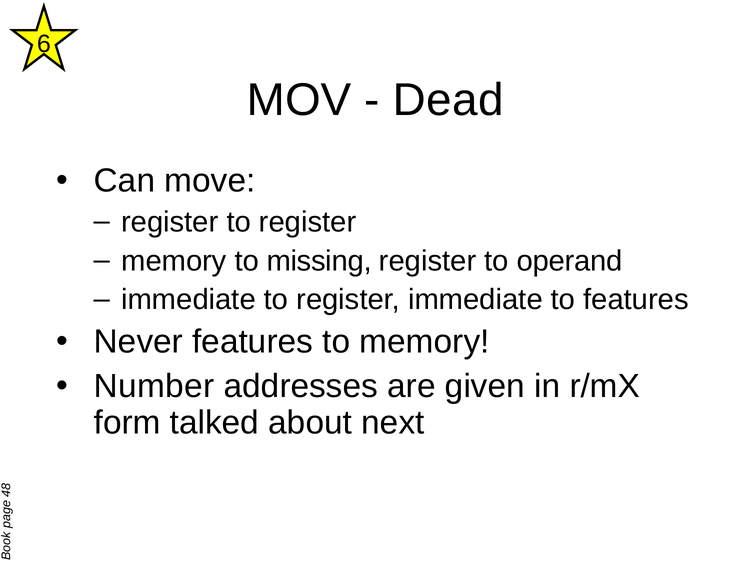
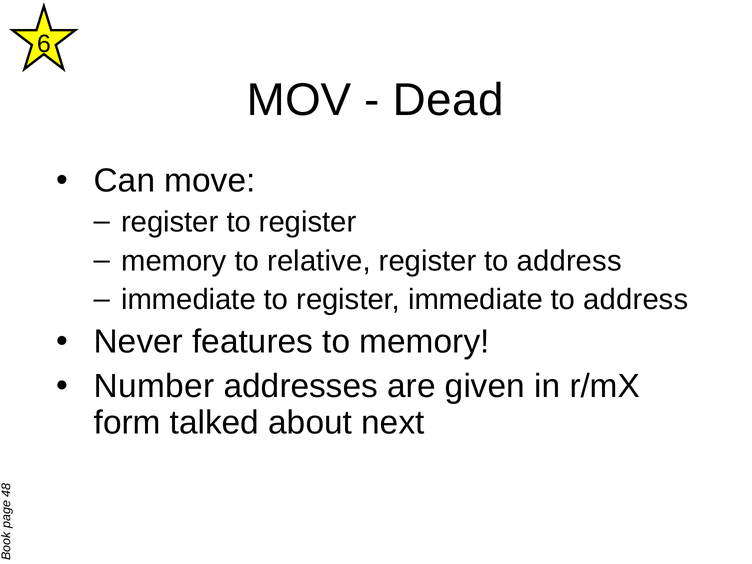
missing: missing -> relative (319, 261)
register to operand: operand -> address (569, 261)
immediate to features: features -> address (636, 300)
